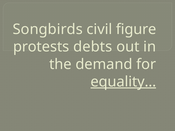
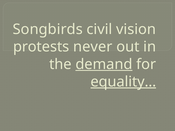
figure: figure -> vision (136, 29)
debts: debts -> never (93, 47)
demand underline: none -> present (104, 64)
